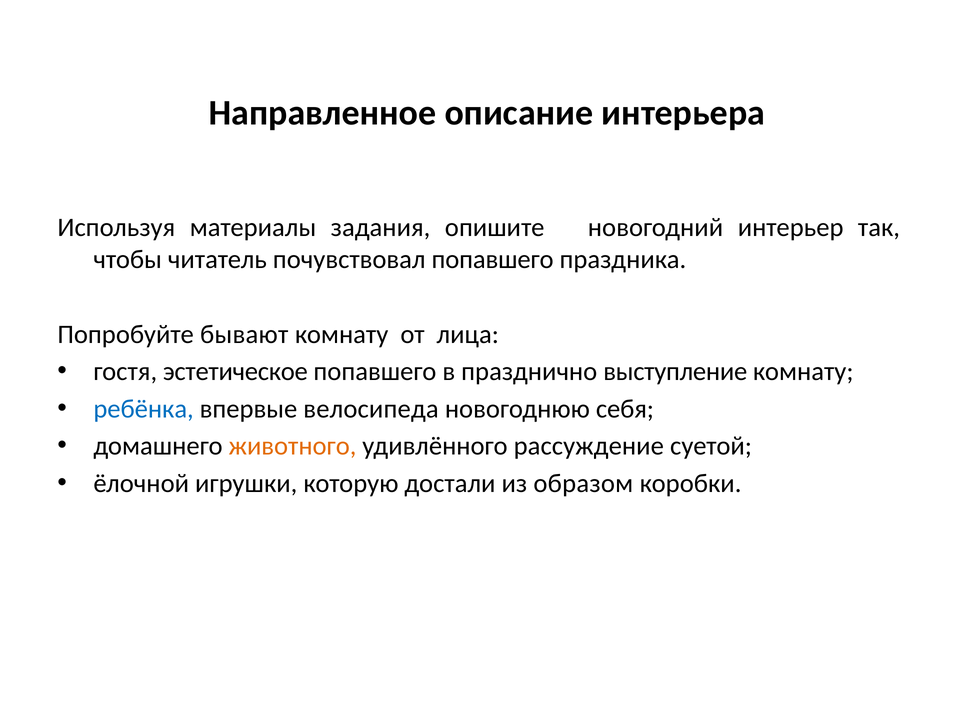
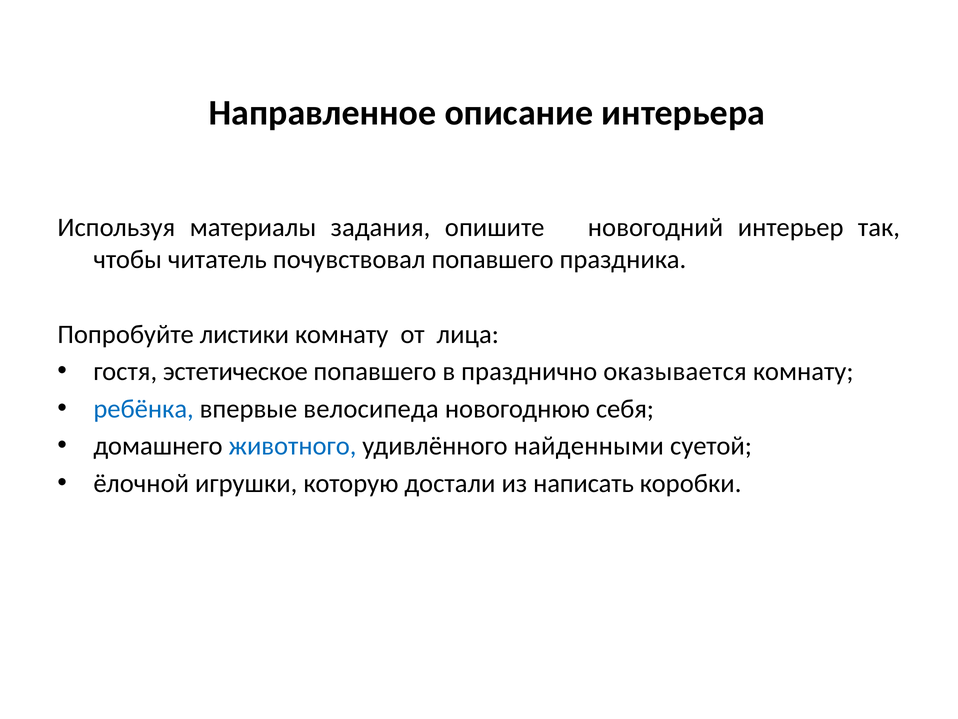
бывают: бывают -> листики (244, 334)
выступление: выступление -> оказывается (675, 371)
животного colour: orange -> blue (293, 446)
рассуждение: рассуждение -> найденными (589, 446)
образом: образом -> написать (584, 483)
